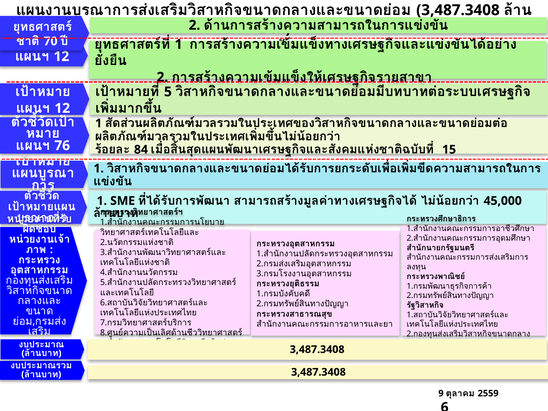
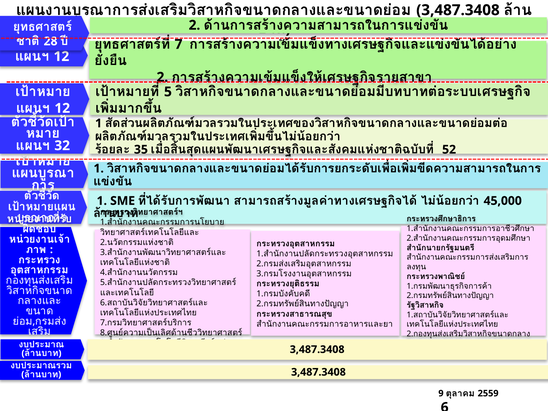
70: 70 -> 28 (51, 41)
1: 1 -> 7 (179, 44)
76: 76 -> 32 (62, 146)
84: 84 -> 35 (141, 150)
15: 15 -> 52 (449, 150)
